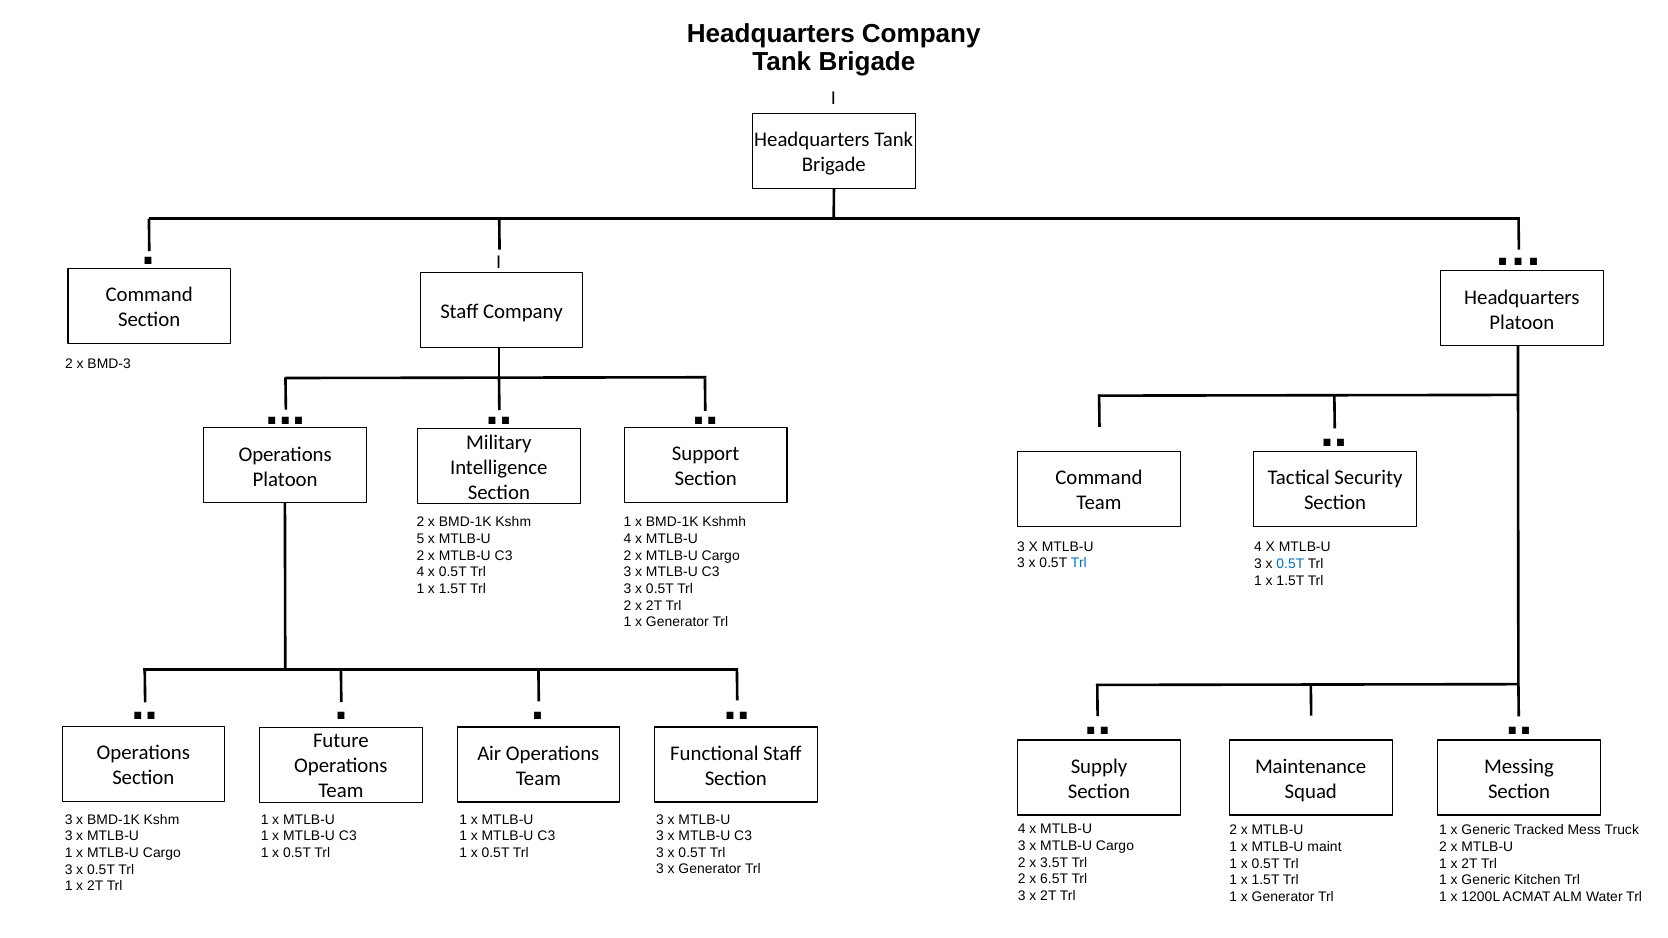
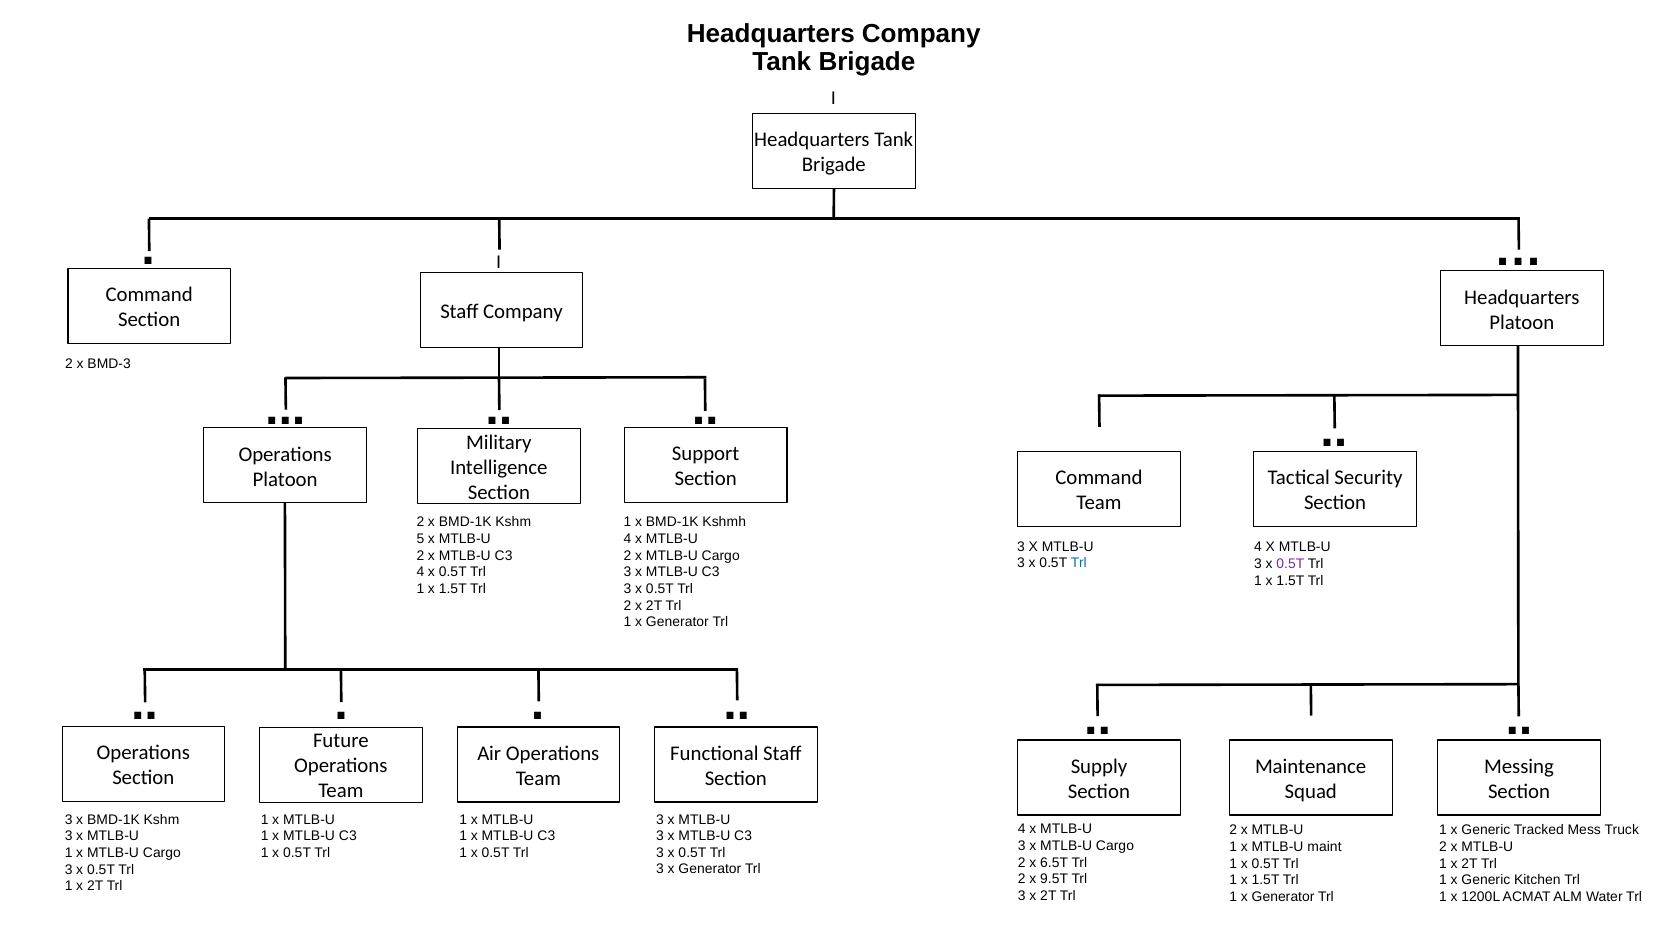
0.5T colour: blue -> purple (1290, 564)
3.5T: 3.5T -> 6.5T (1054, 863)
6.5T: 6.5T -> 9.5T (1054, 879)
